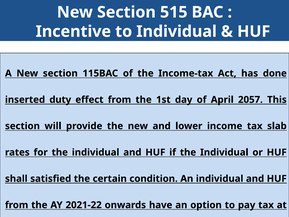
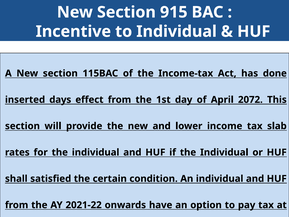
515: 515 -> 915 (174, 12)
duty: duty -> days (60, 100)
2057: 2057 -> 2072 (250, 100)
